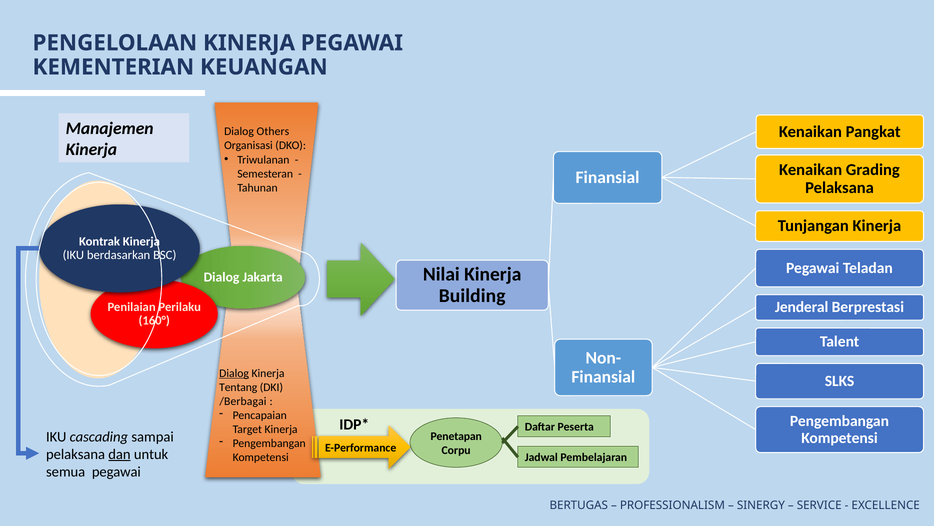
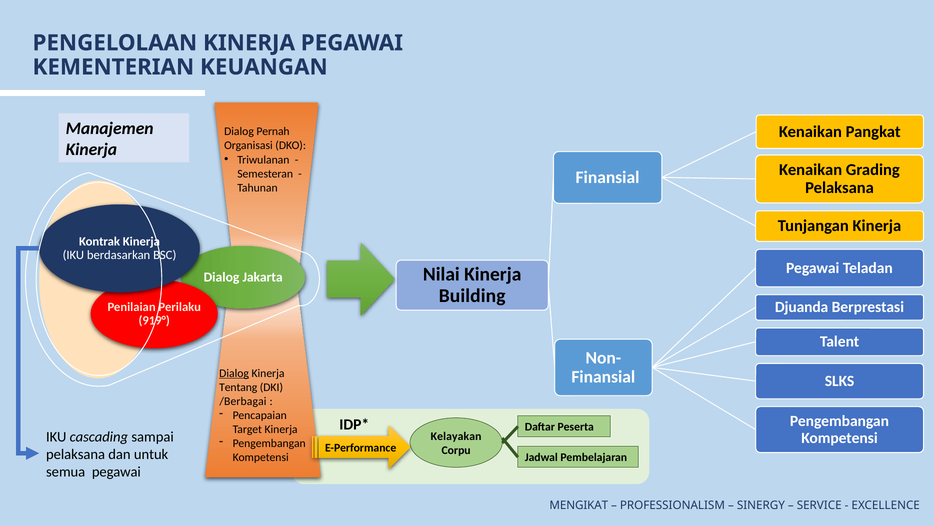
Others: Others -> Pernah (273, 131)
Jenderal: Jenderal -> Djuanda (802, 307)
160°: 160° -> 919° (154, 320)
Penetapan: Penetapan -> Kelayakan (456, 436)
dan underline: present -> none (119, 454)
BERTUGAS: BERTUGAS -> MENGIKAT (579, 505)
